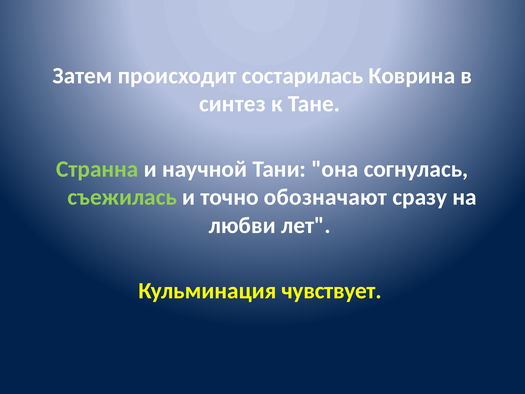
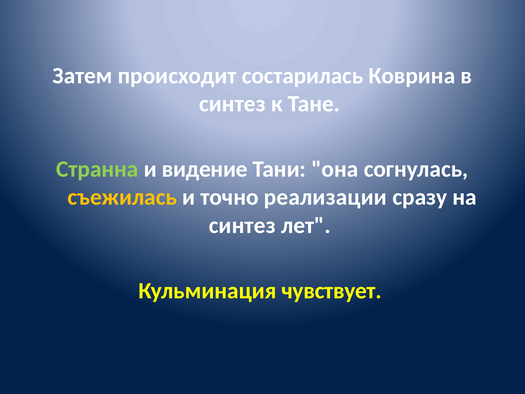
научной: научной -> видение (205, 169)
съежилась colour: light green -> yellow (122, 197)
обозначают: обозначают -> реализации (325, 197)
любви: любви -> синтез (242, 225)
